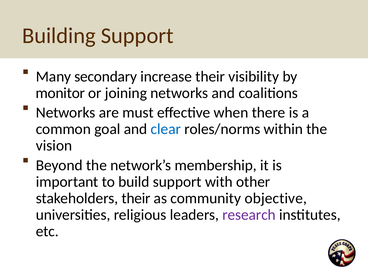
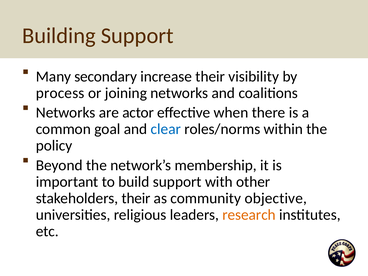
monitor: monitor -> process (60, 93)
must: must -> actor (138, 113)
vision: vision -> policy (54, 146)
research colour: purple -> orange (249, 215)
